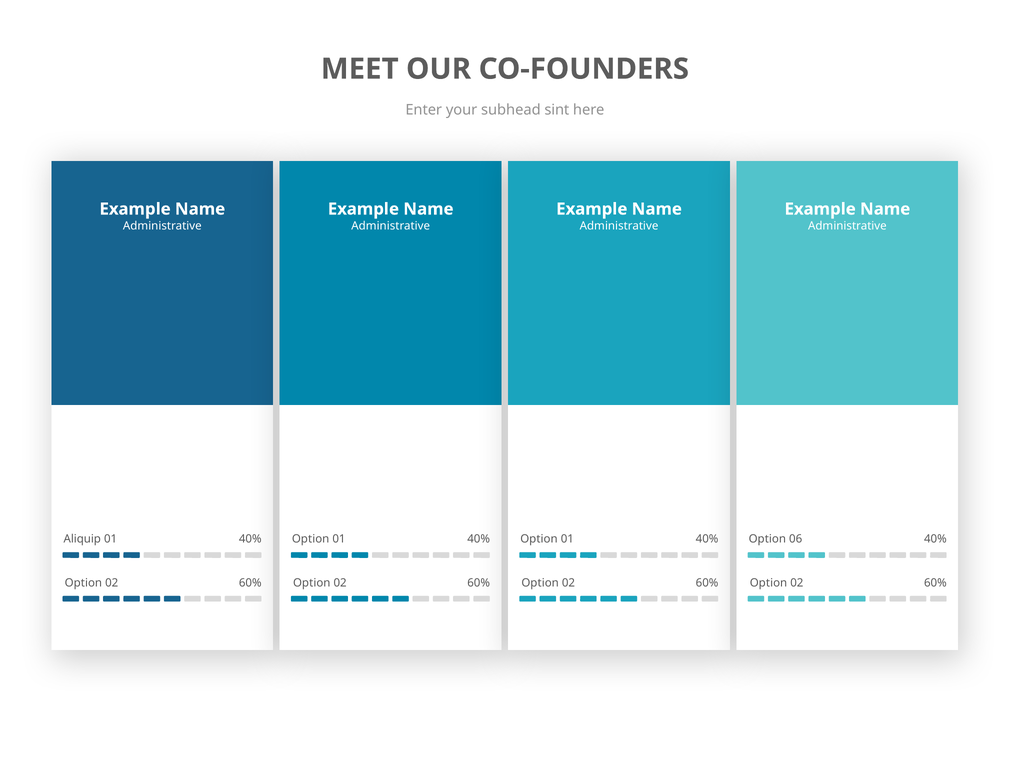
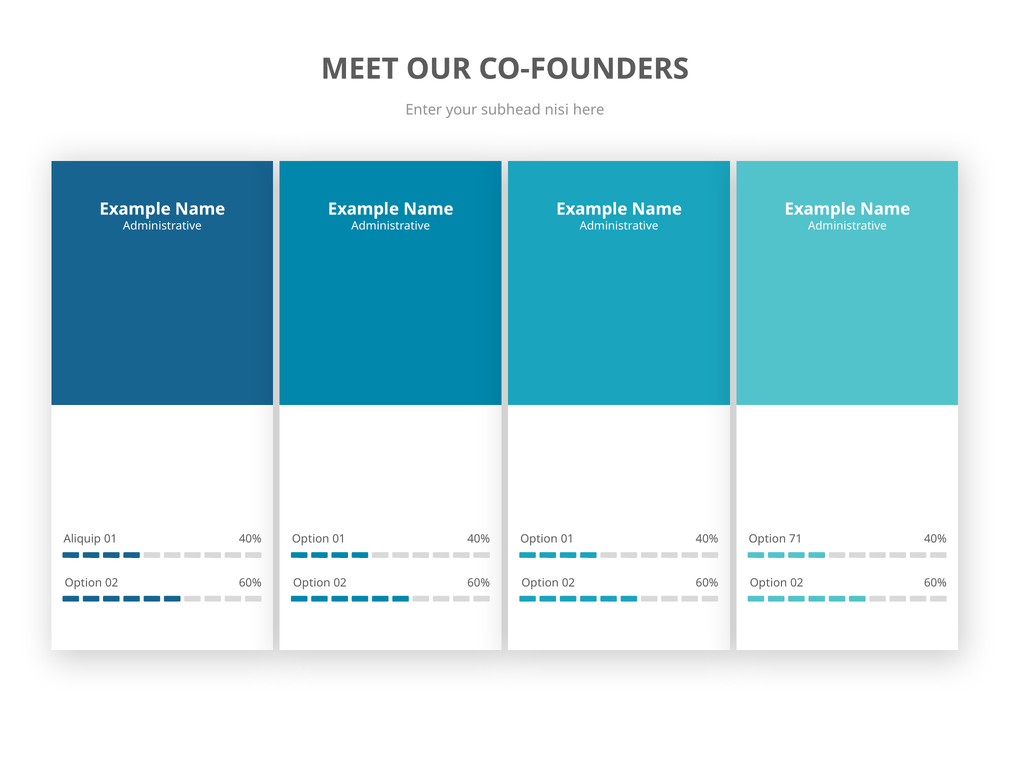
sint: sint -> nisi (557, 110)
06: 06 -> 71 (796, 539)
